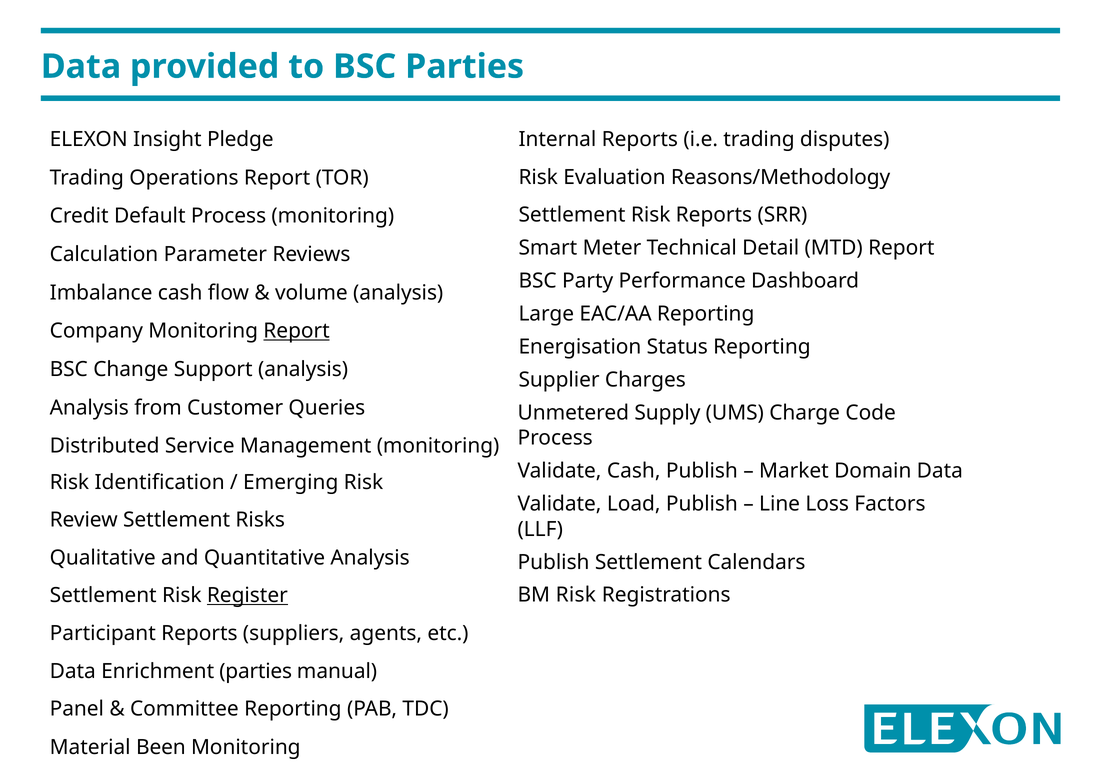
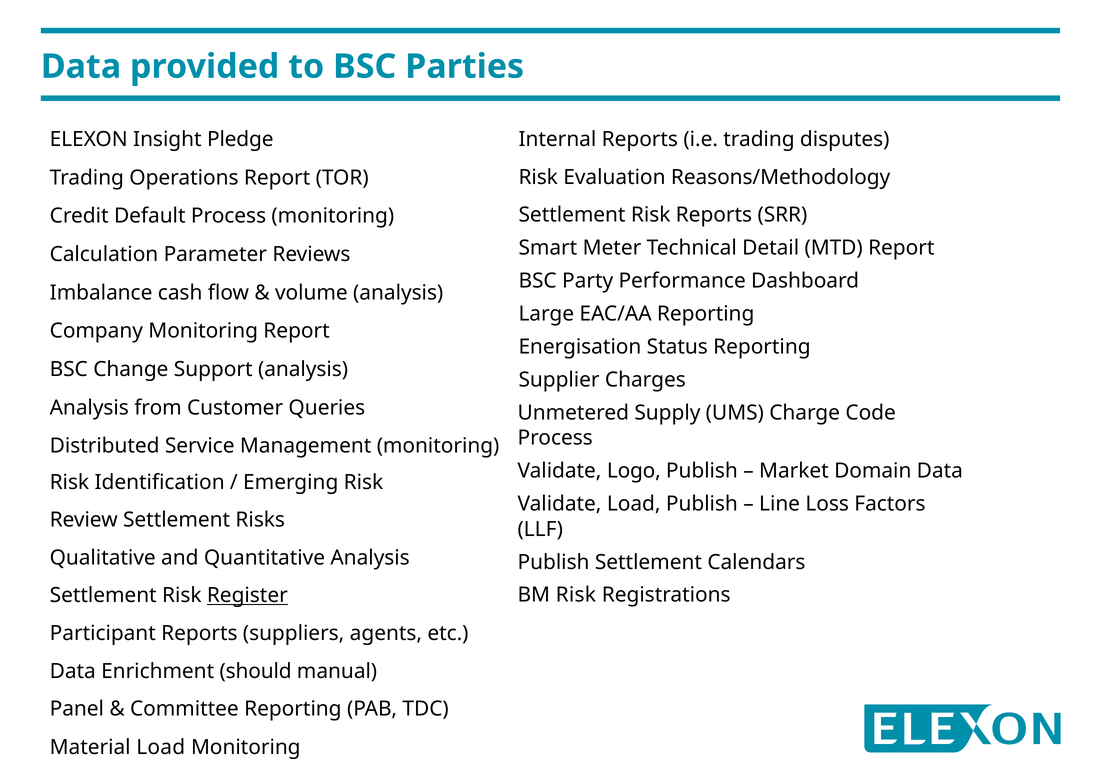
Report underline: present -> none (297, 331)
Validate Cash: Cash -> Logo (634, 471)
Enrichment parties: parties -> should (256, 671)
Material Been: Been -> Load (161, 747)
